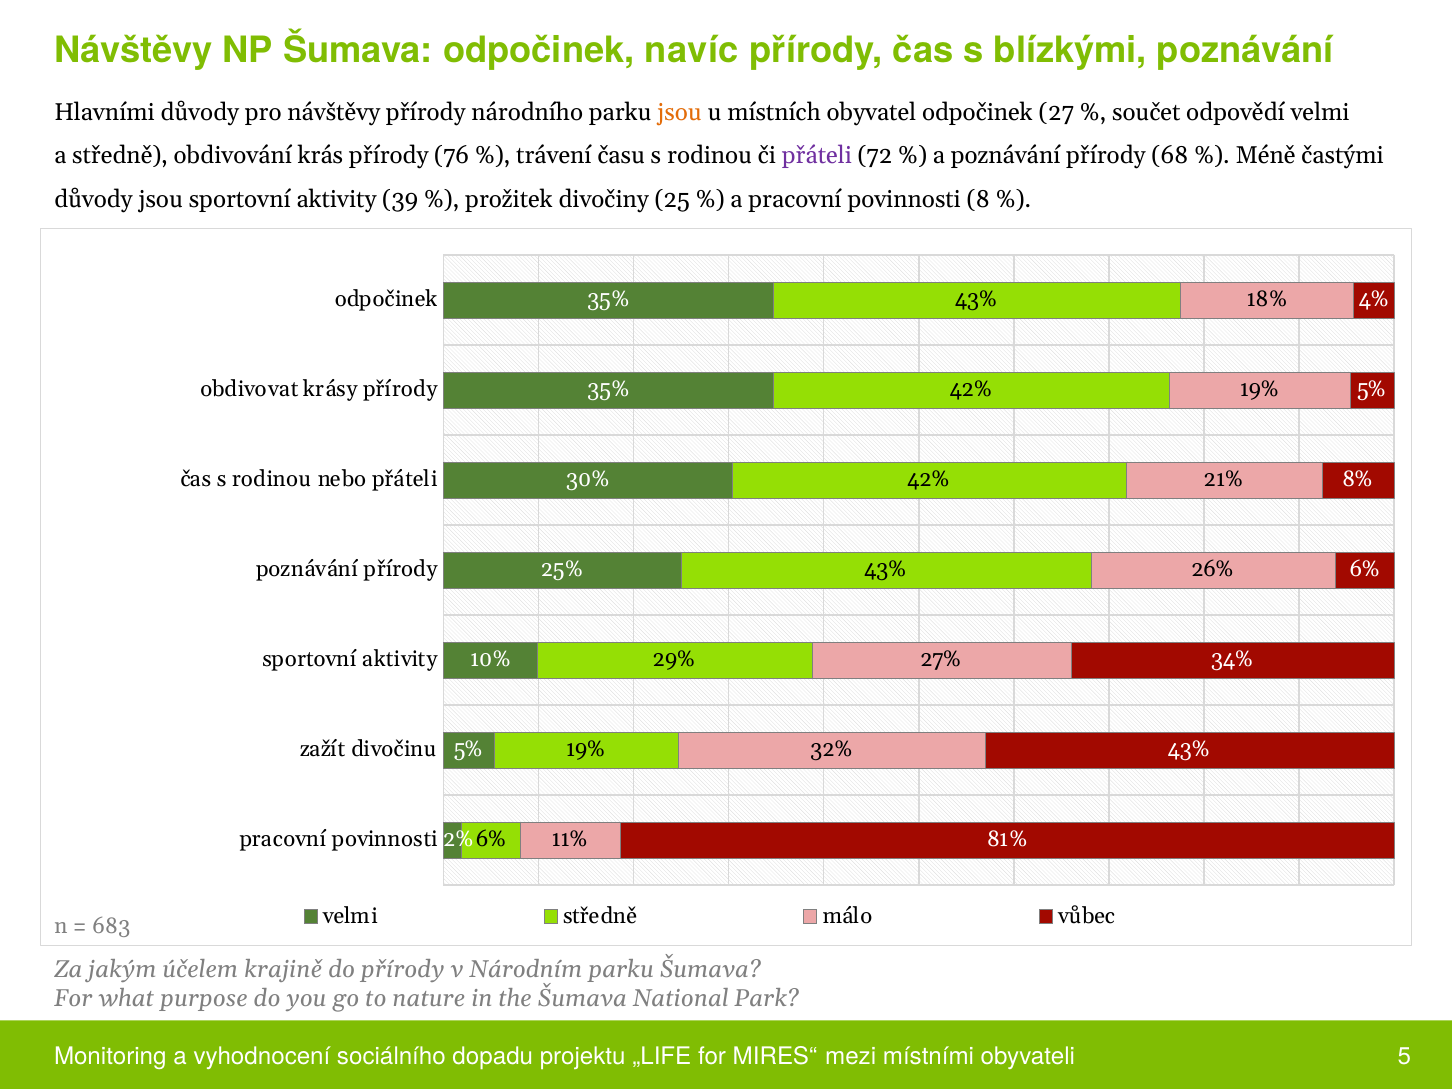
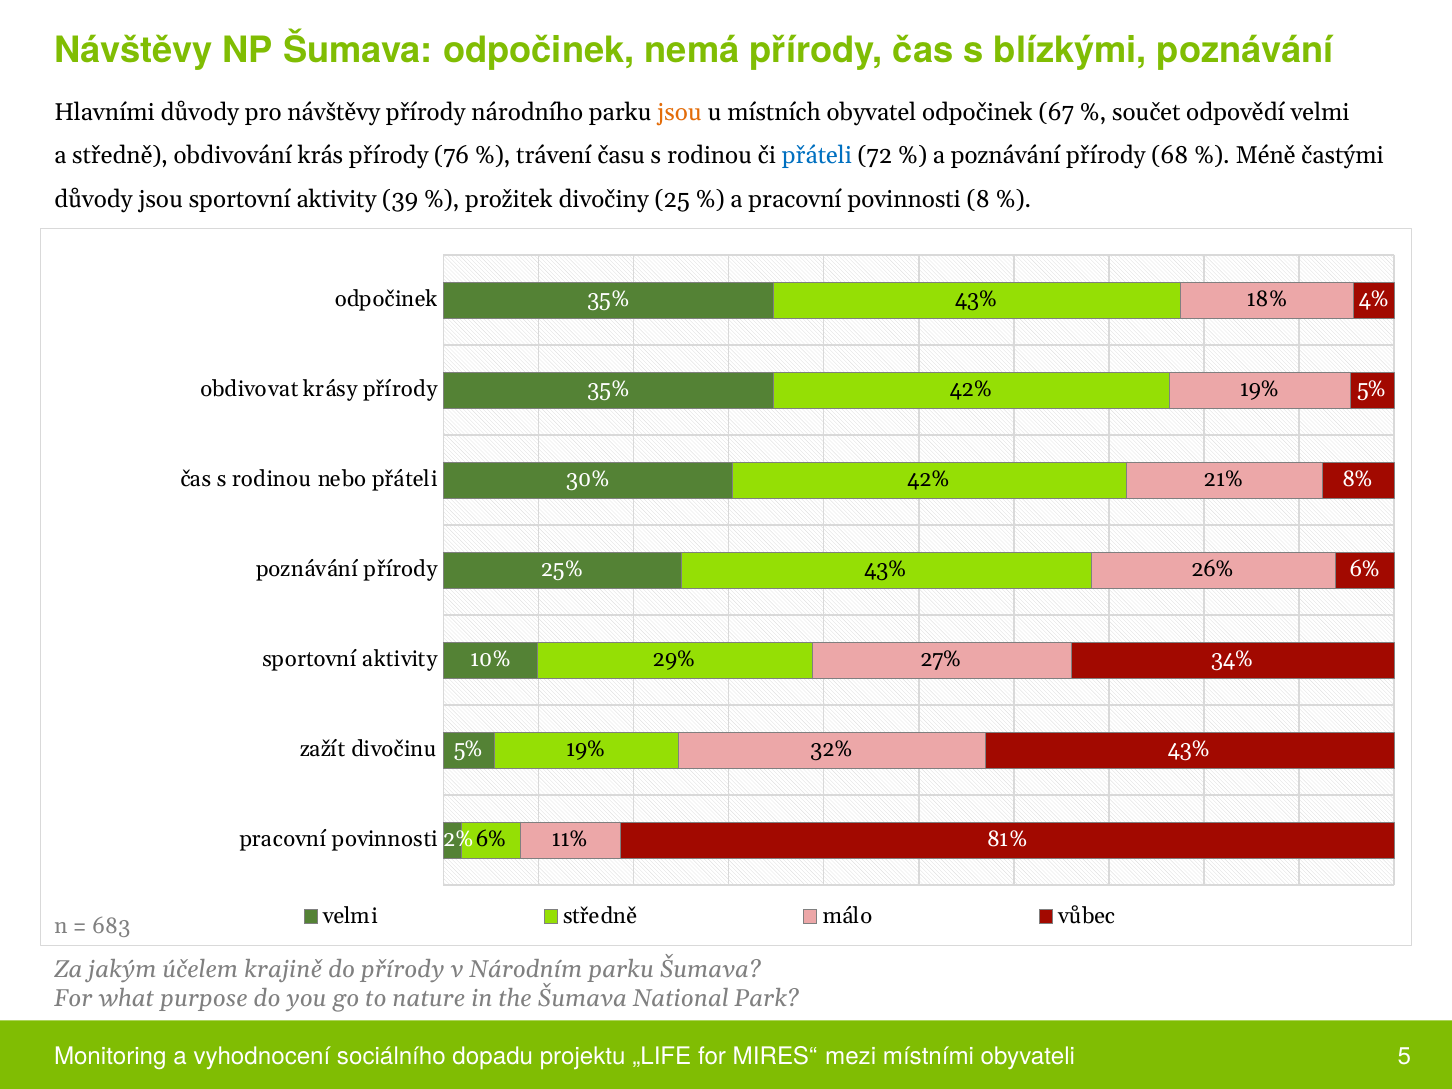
navíc: navíc -> nemá (692, 50)
27: 27 -> 67 (1056, 112)
přáteli colour: purple -> blue (817, 156)
